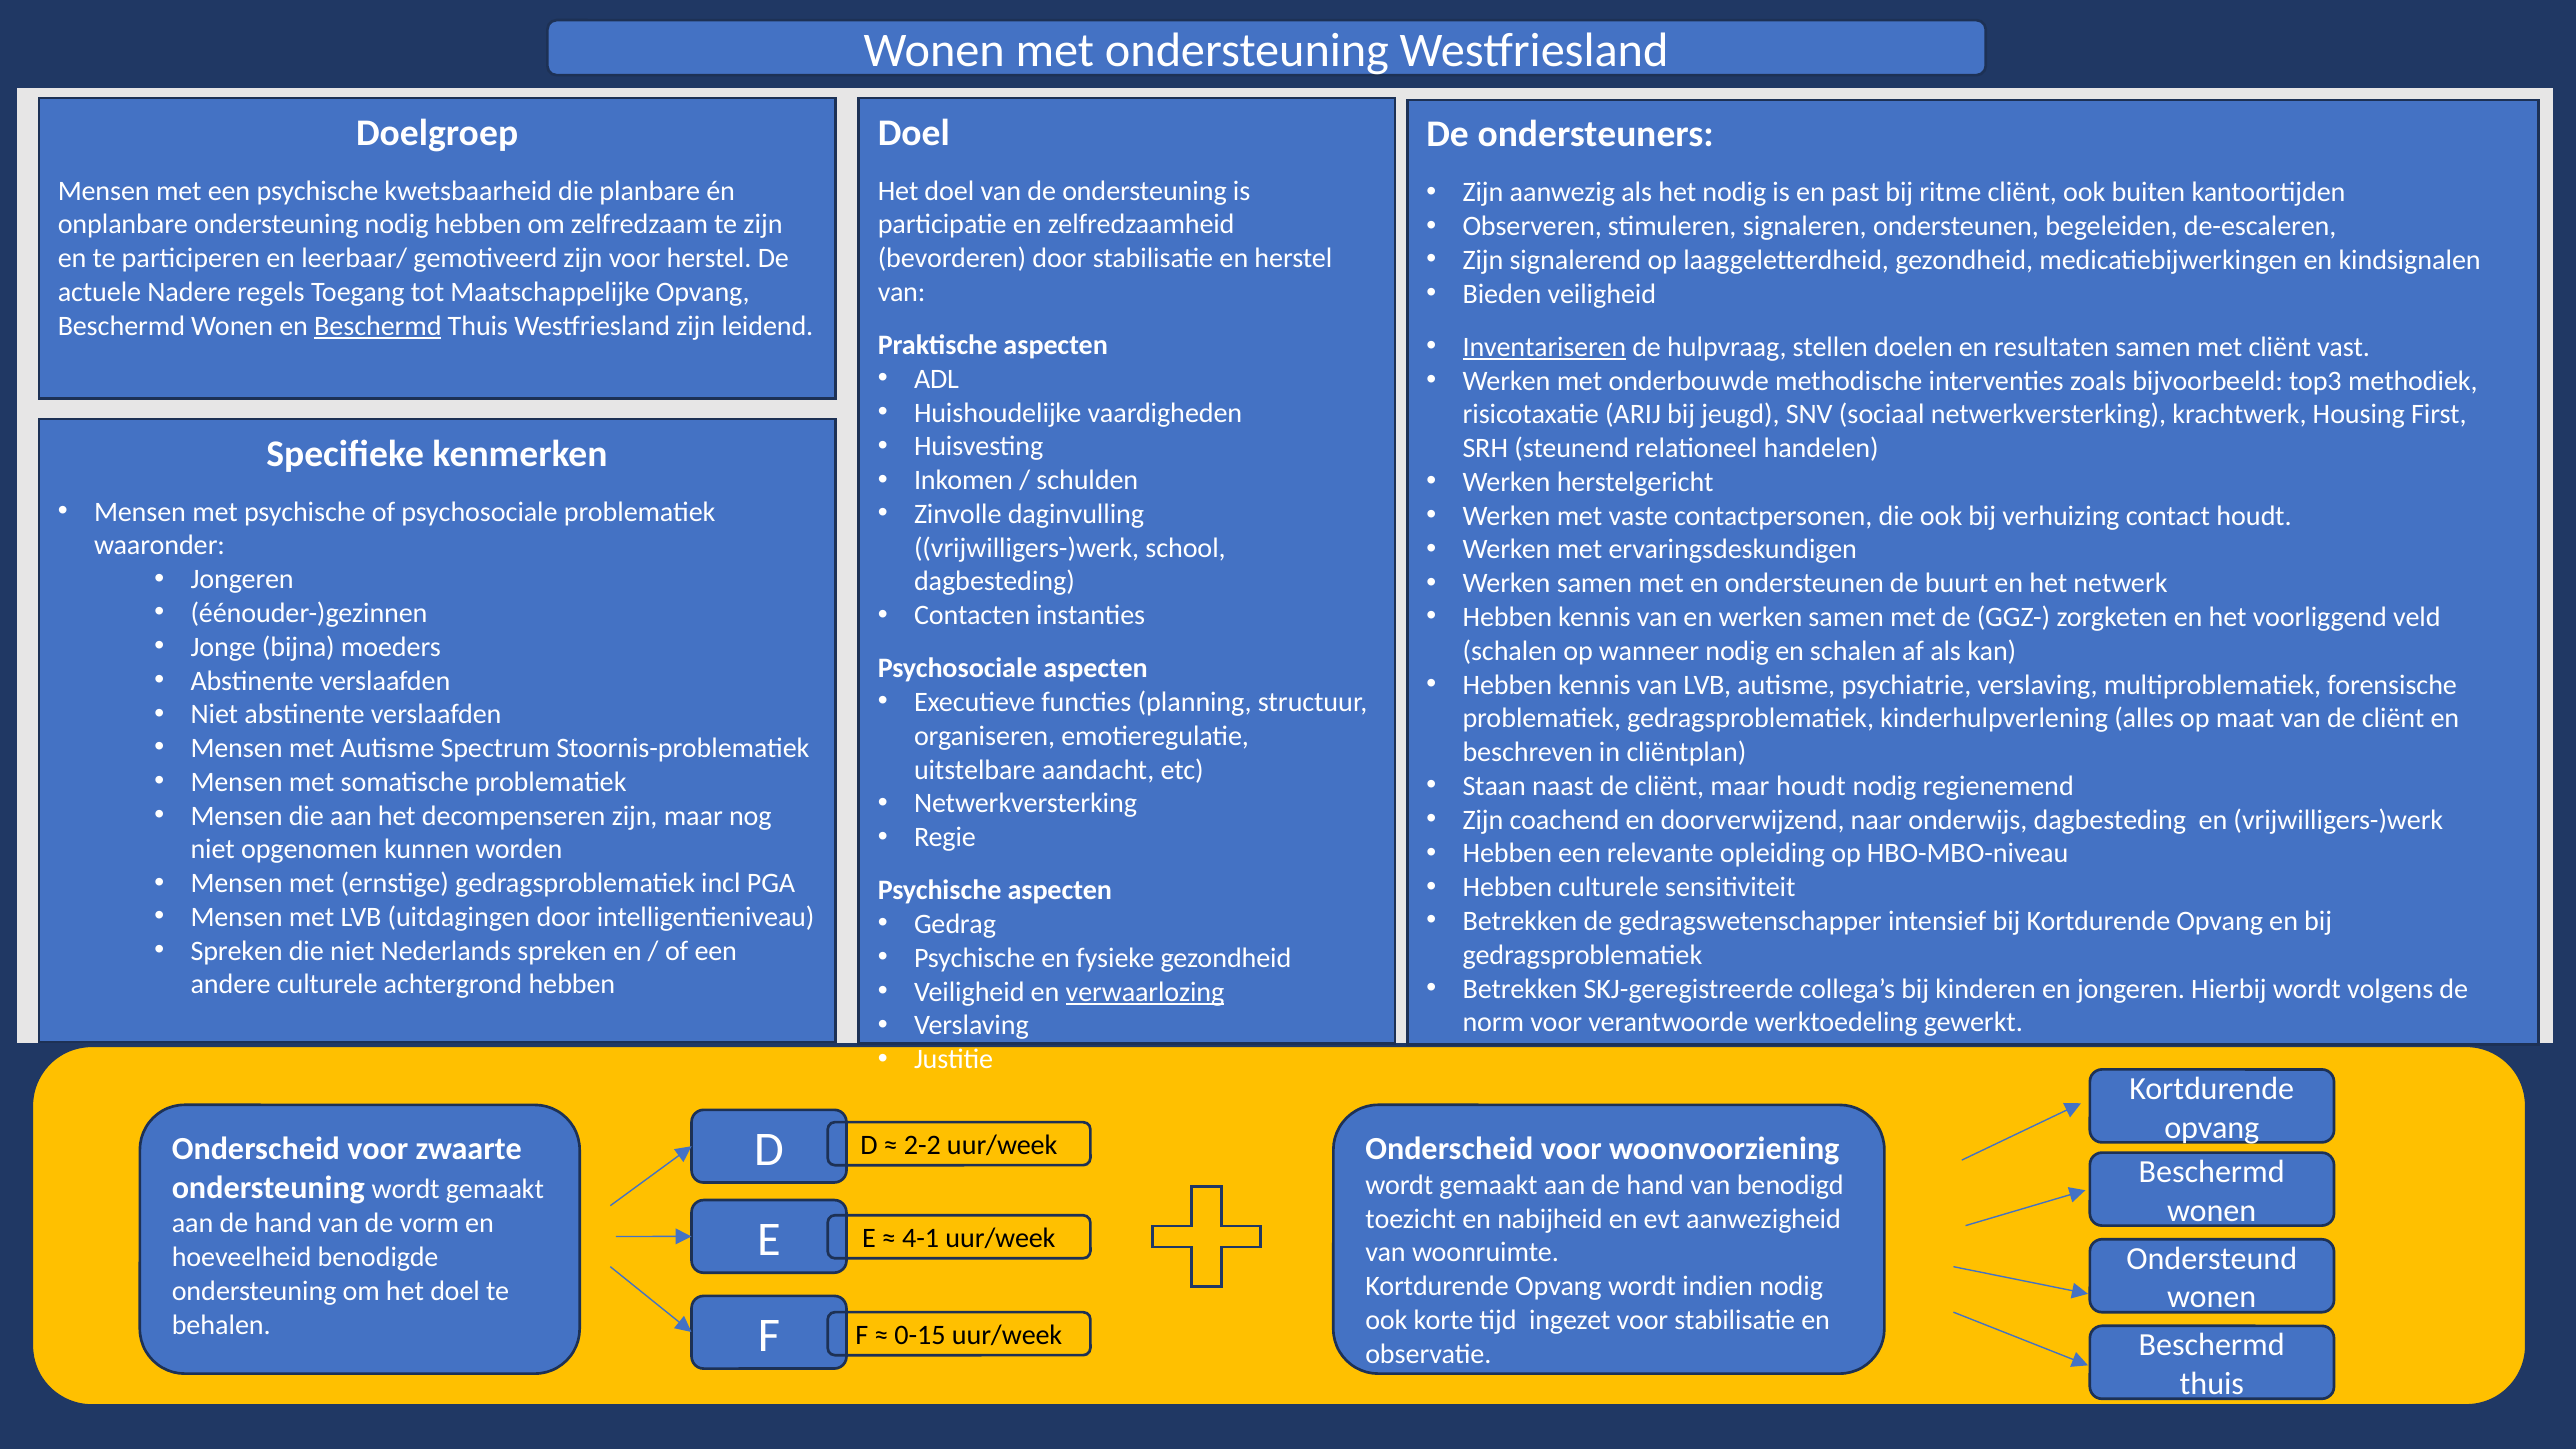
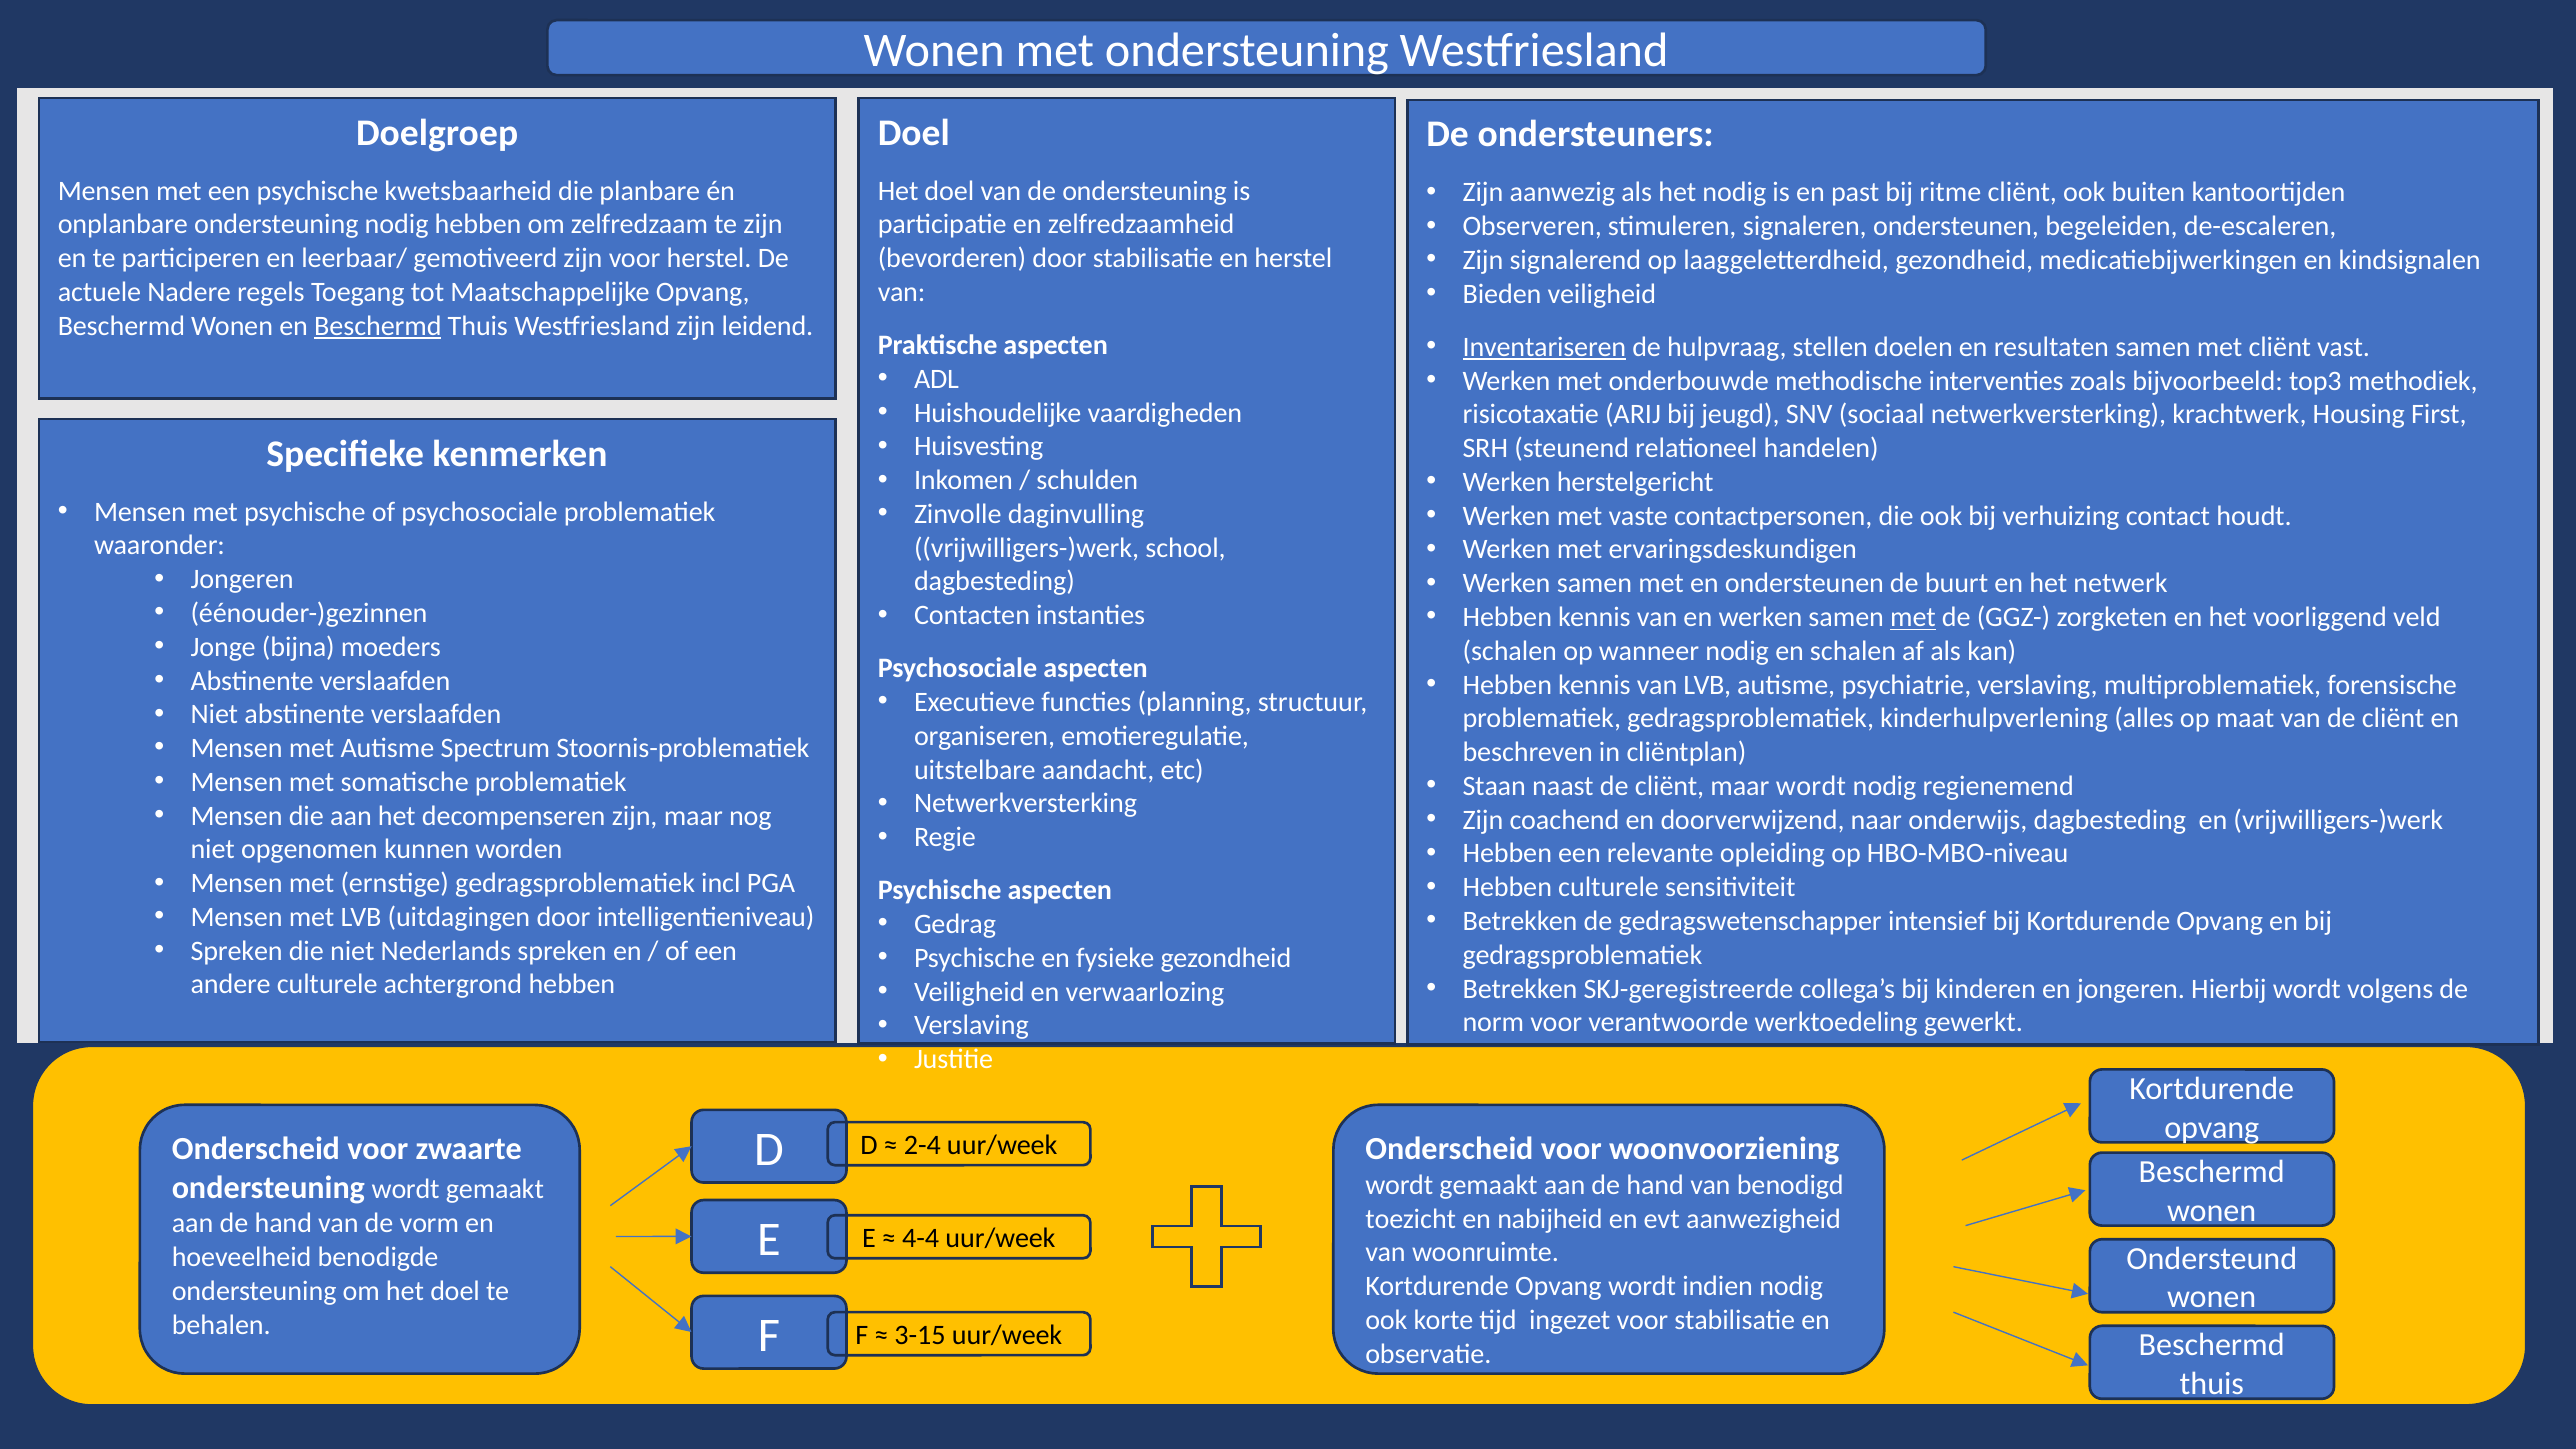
met underline: none -> present (1913, 617)
maar houdt: houdt -> wordt (1811, 786)
verwaarlozing underline: present -> none (1145, 992)
2-2: 2-2 -> 2-4 (922, 1146)
4-1: 4-1 -> 4-4 (921, 1239)
0-15: 0-15 -> 3-15 (920, 1336)
